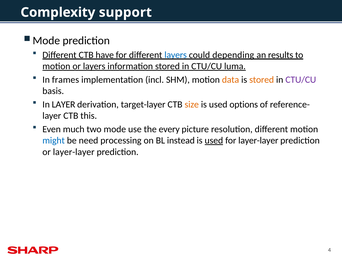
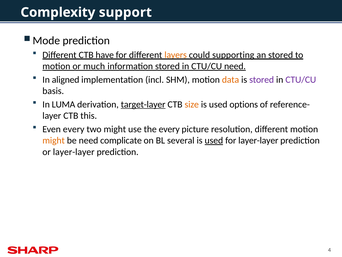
layers colour: blue -> orange (176, 55)
depending: depending -> supporting (233, 55)
an results: results -> stored (281, 55)
or layers: layers -> much (94, 66)
CTU/CU luma: luma -> need (235, 66)
frames: frames -> aligned (66, 79)
stored colour: orange -> purple (262, 79)
In LAYER: LAYER -> LUMA (64, 104)
target-layer underline: none -> present (143, 104)
Even much: much -> every (74, 129)
two mode: mode -> might (115, 129)
might colour: blue -> orange (54, 140)
processing: processing -> complicate (121, 140)
instead: instead -> several (181, 140)
